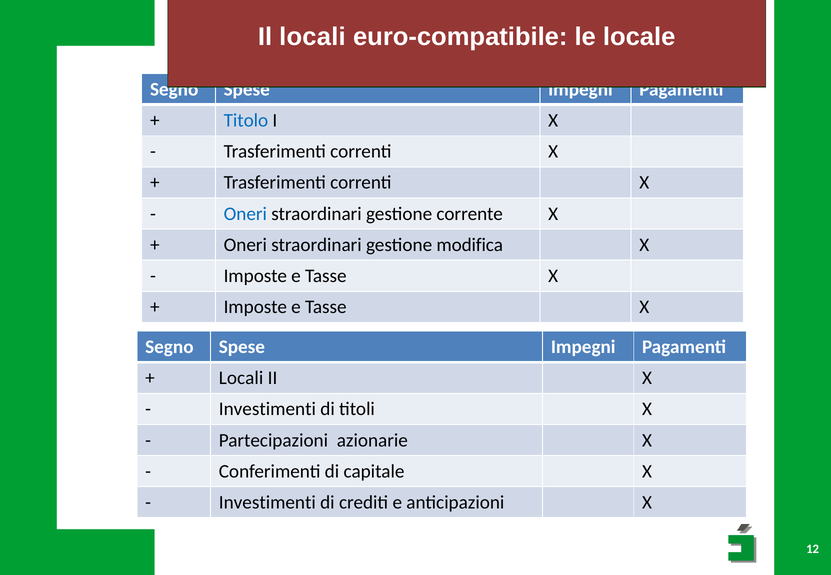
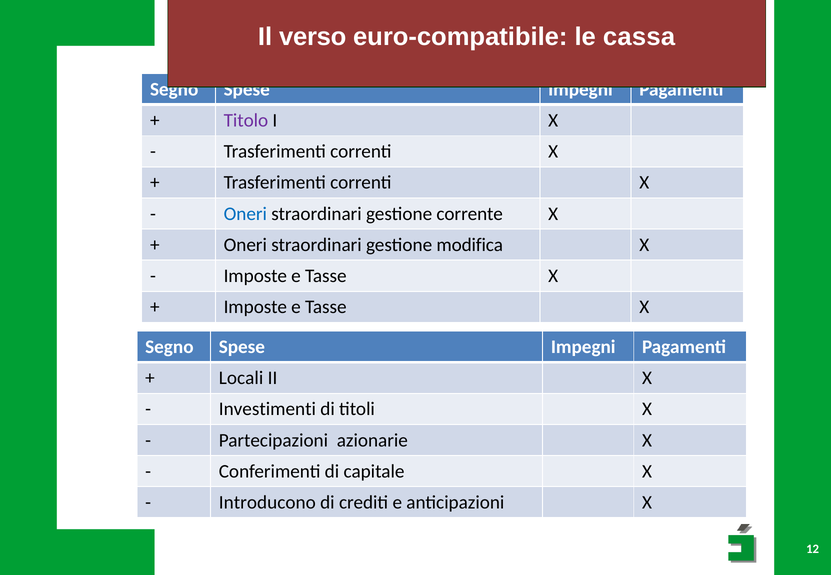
Il locali: locali -> verso (313, 37)
locale: locale -> cassa (639, 37)
Titolo colour: blue -> purple (246, 120)
Investimenti: Investimenti -> Introducono (267, 503)
